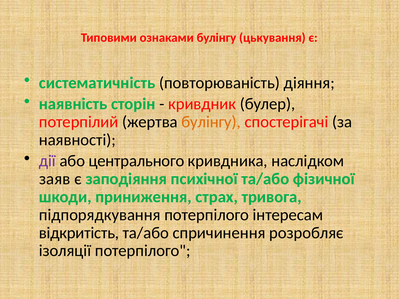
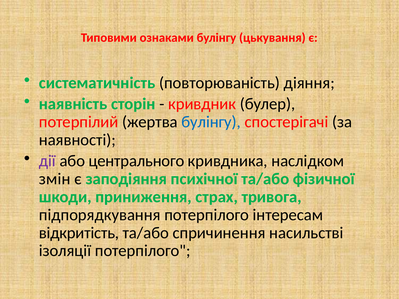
булінгу colour: orange -> blue (211, 122)
заяв: заяв -> змін (55, 179)
розробляє: розробляє -> насильстві (306, 233)
